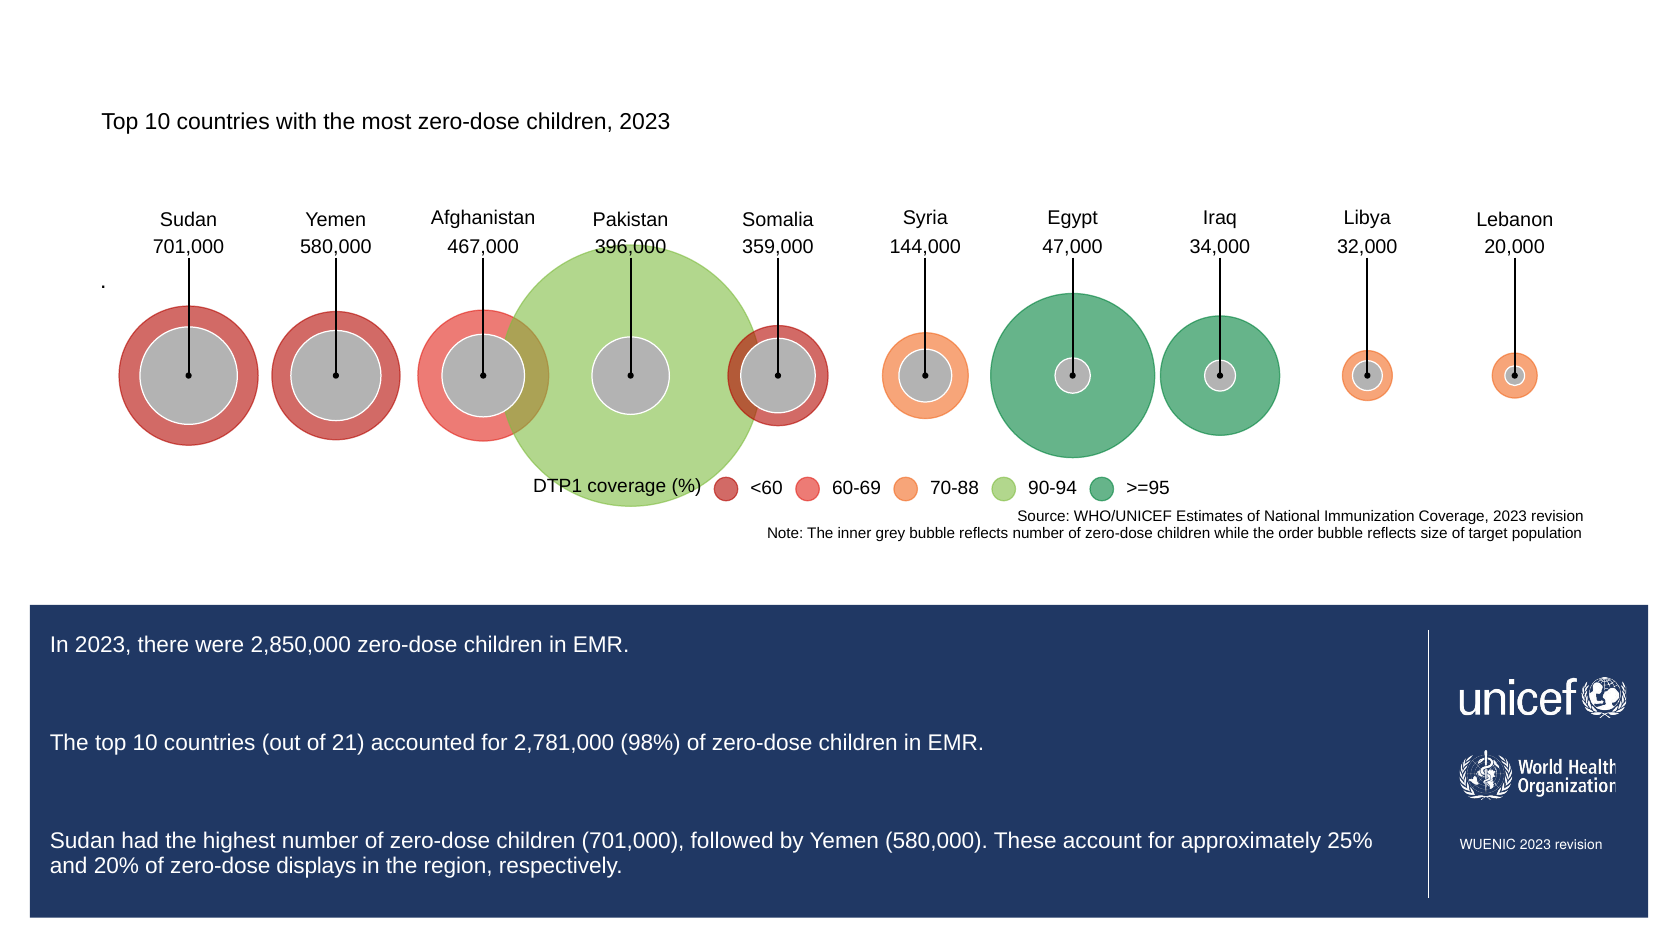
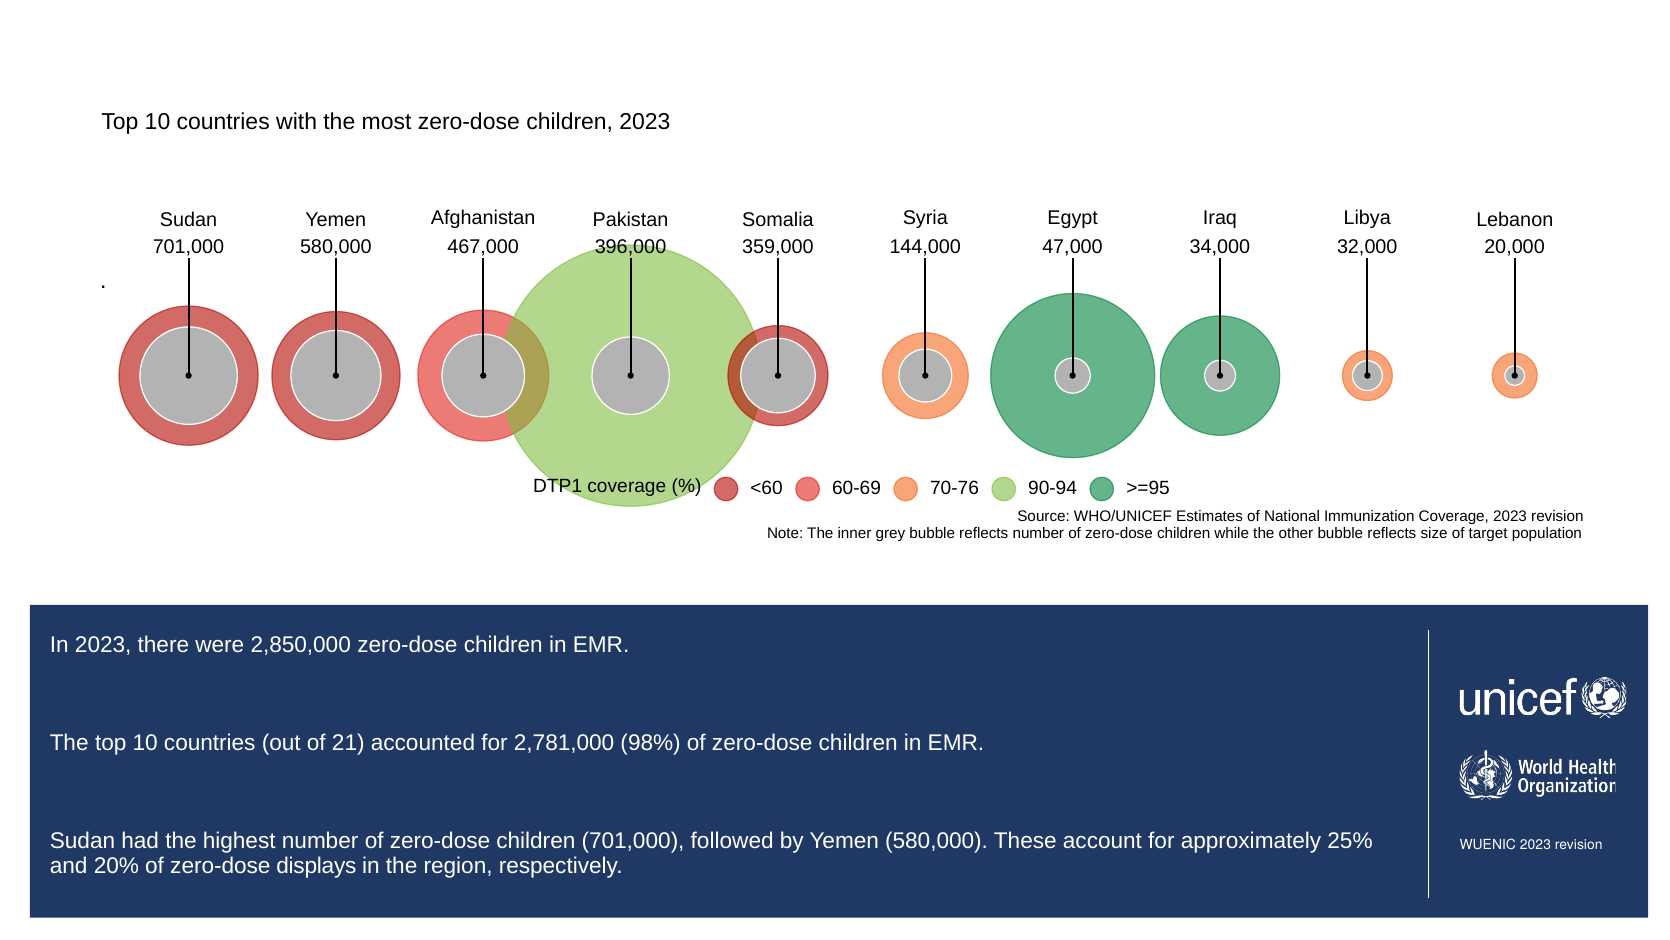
70-88: 70-88 -> 70-76 (955, 488)
the order: order -> other (1296, 533)
